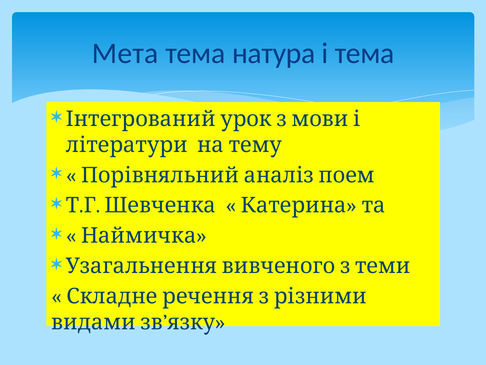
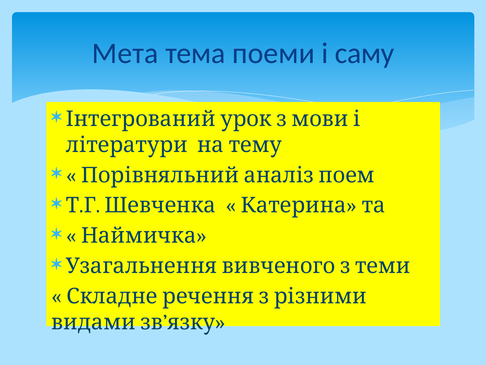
натура: натура -> поеми (273, 53)
і тема: тема -> саму (365, 53)
